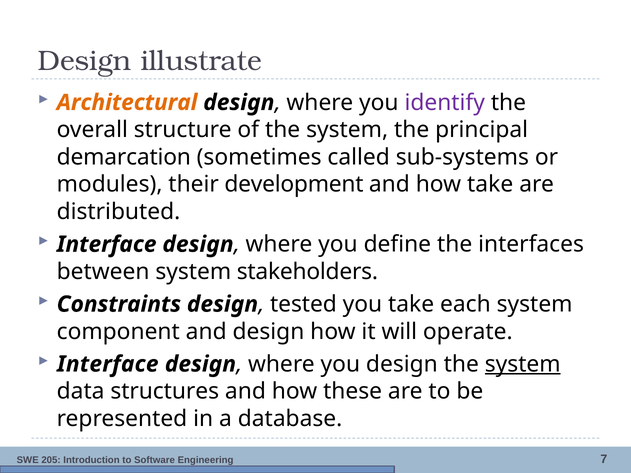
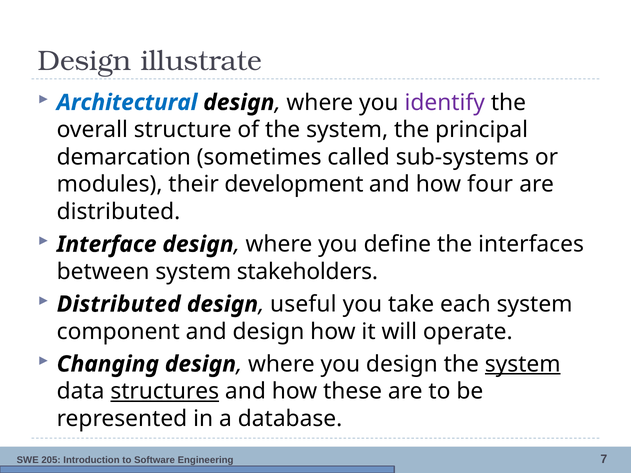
Architectural colour: orange -> blue (127, 103)
how take: take -> four (490, 185)
Constraints: Constraints -> Distributed (119, 304)
tested: tested -> useful (303, 304)
Interface: Interface -> Changing (108, 364)
structures underline: none -> present (165, 392)
